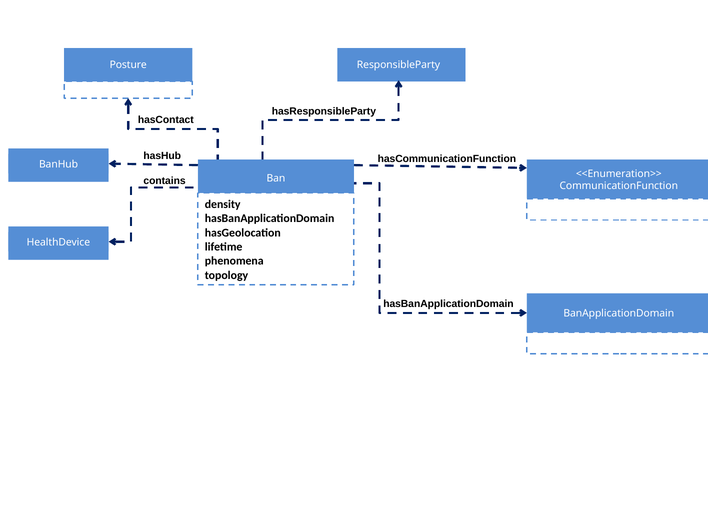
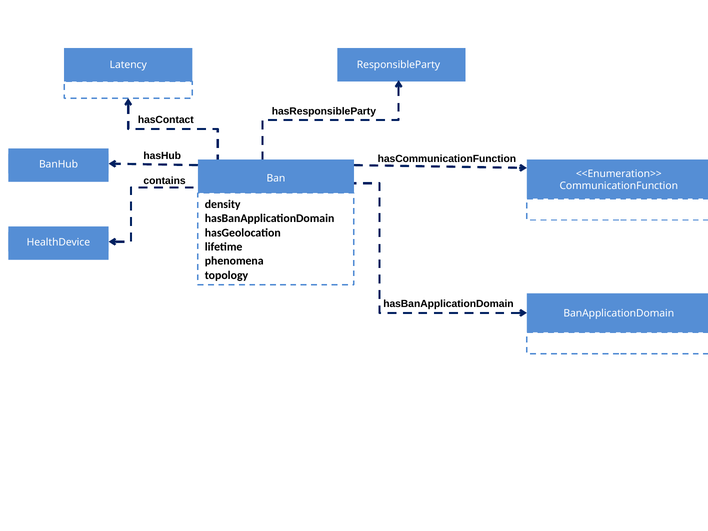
Posture: Posture -> Latency (128, 65)
